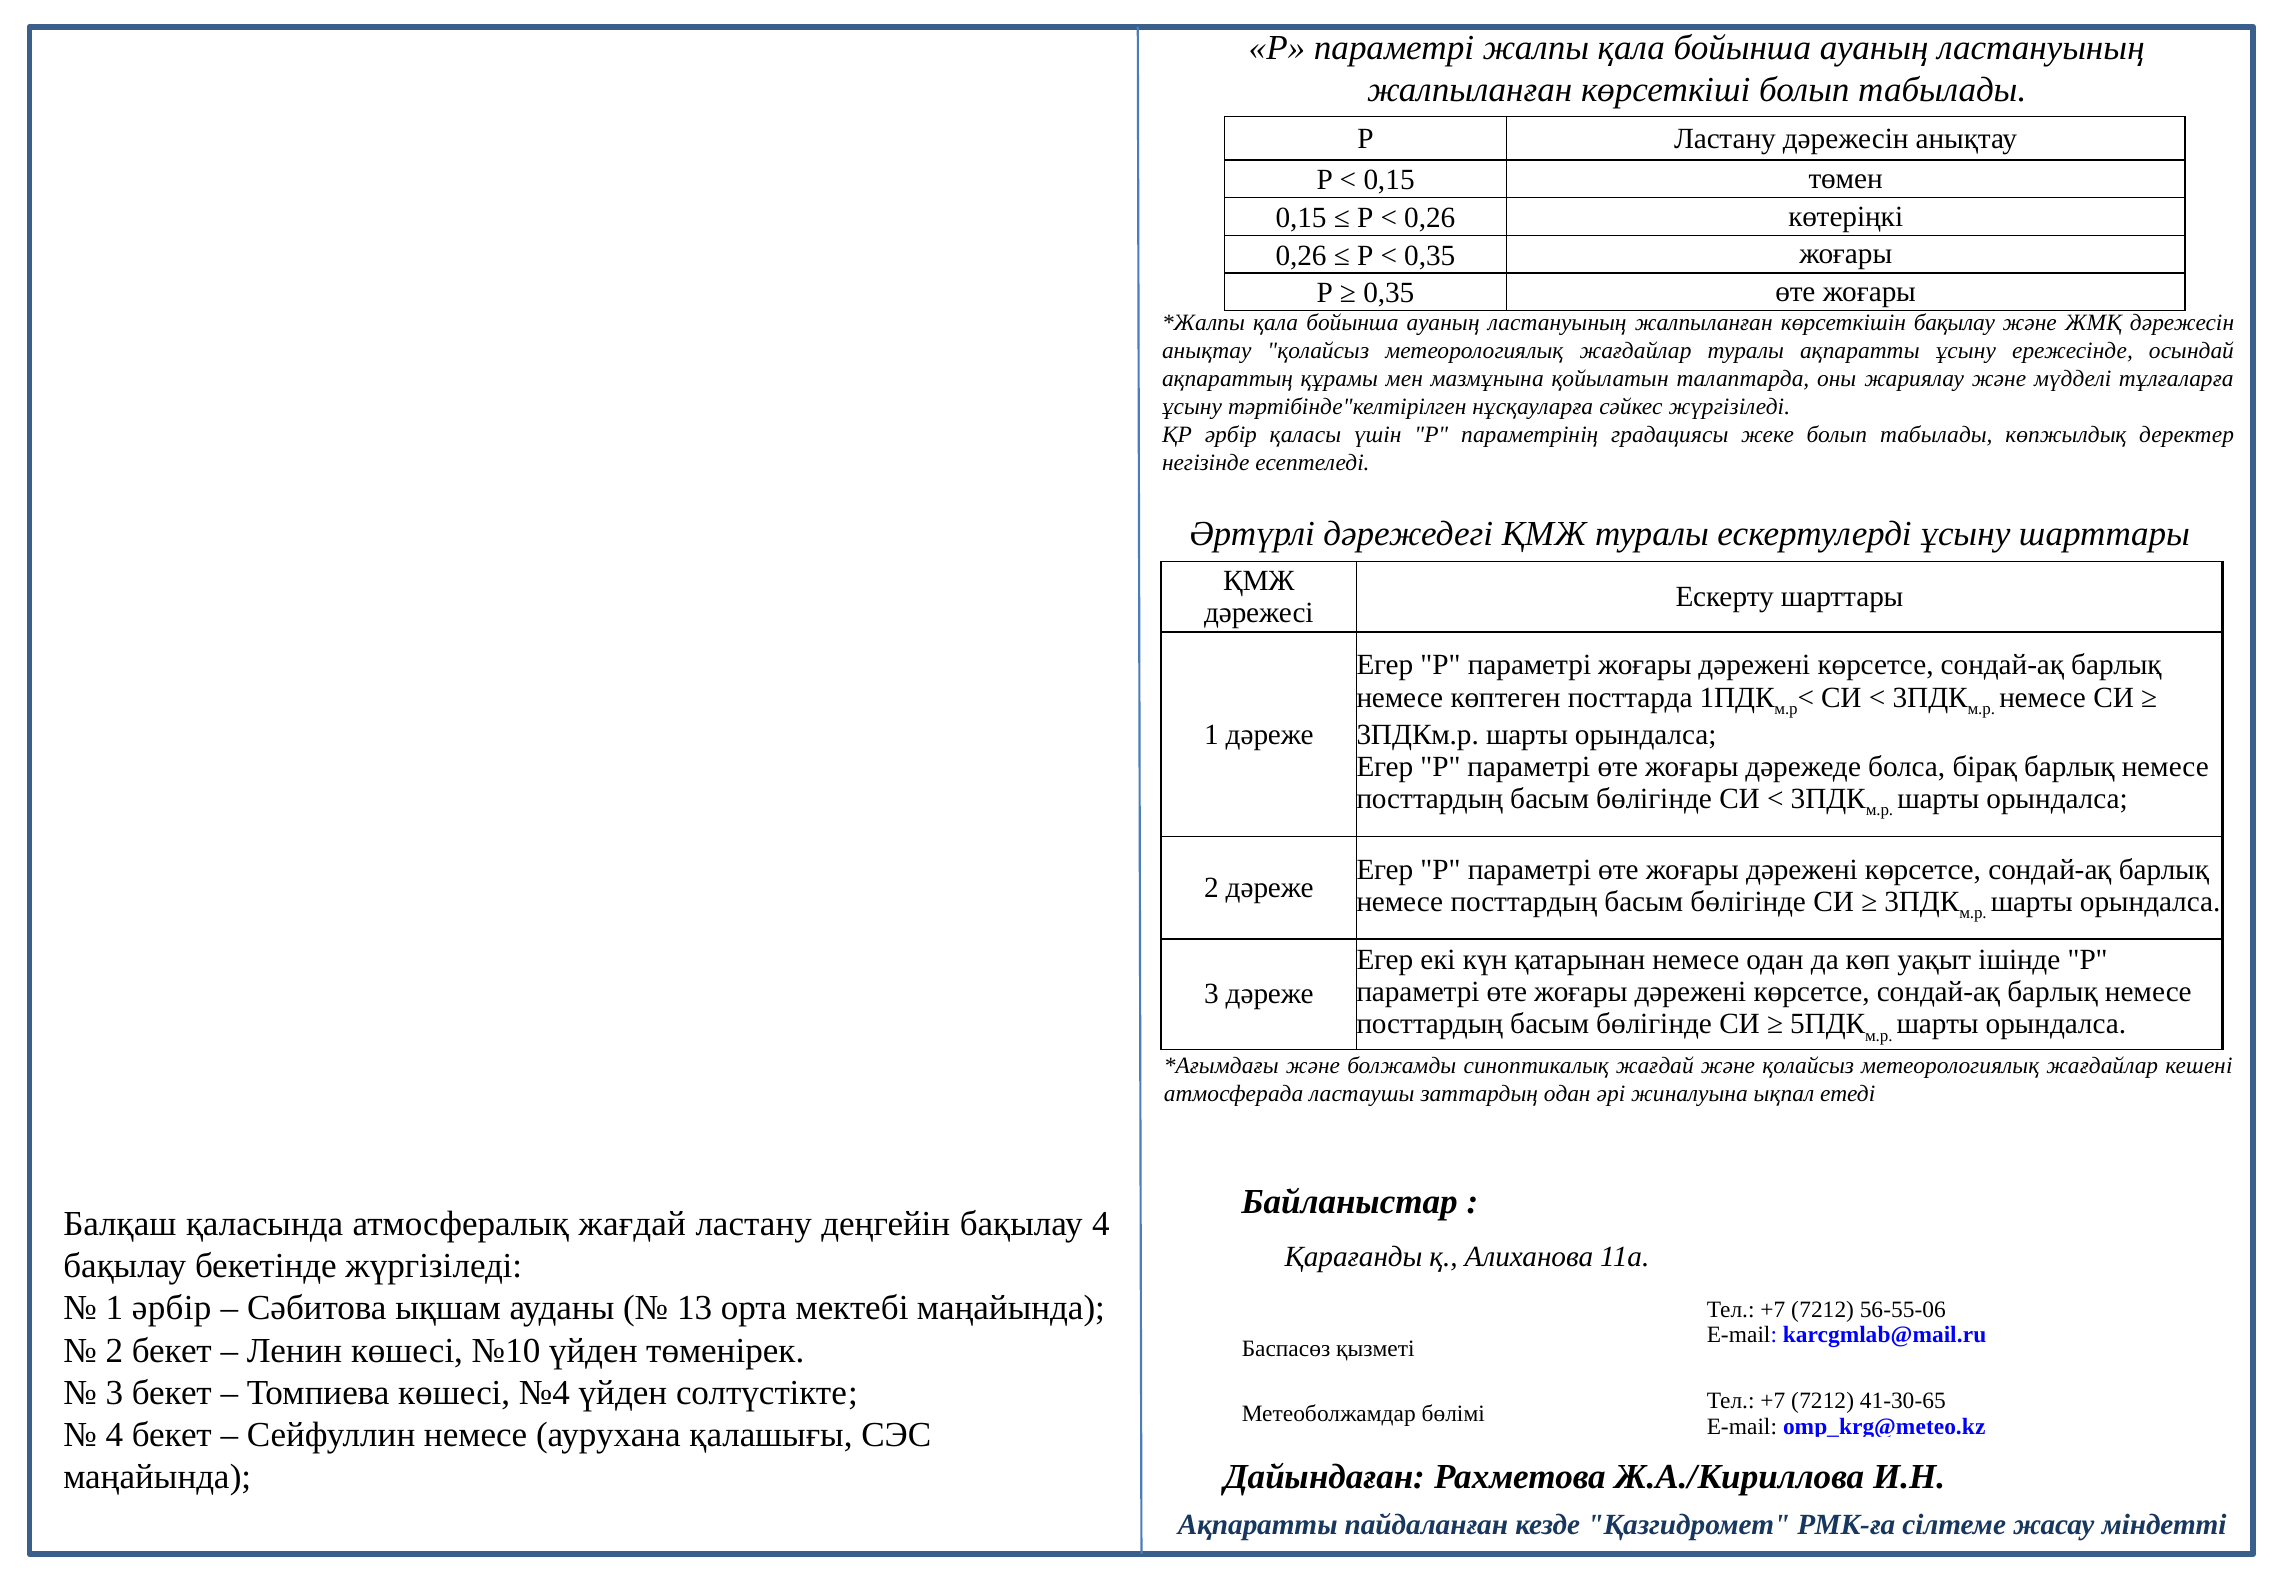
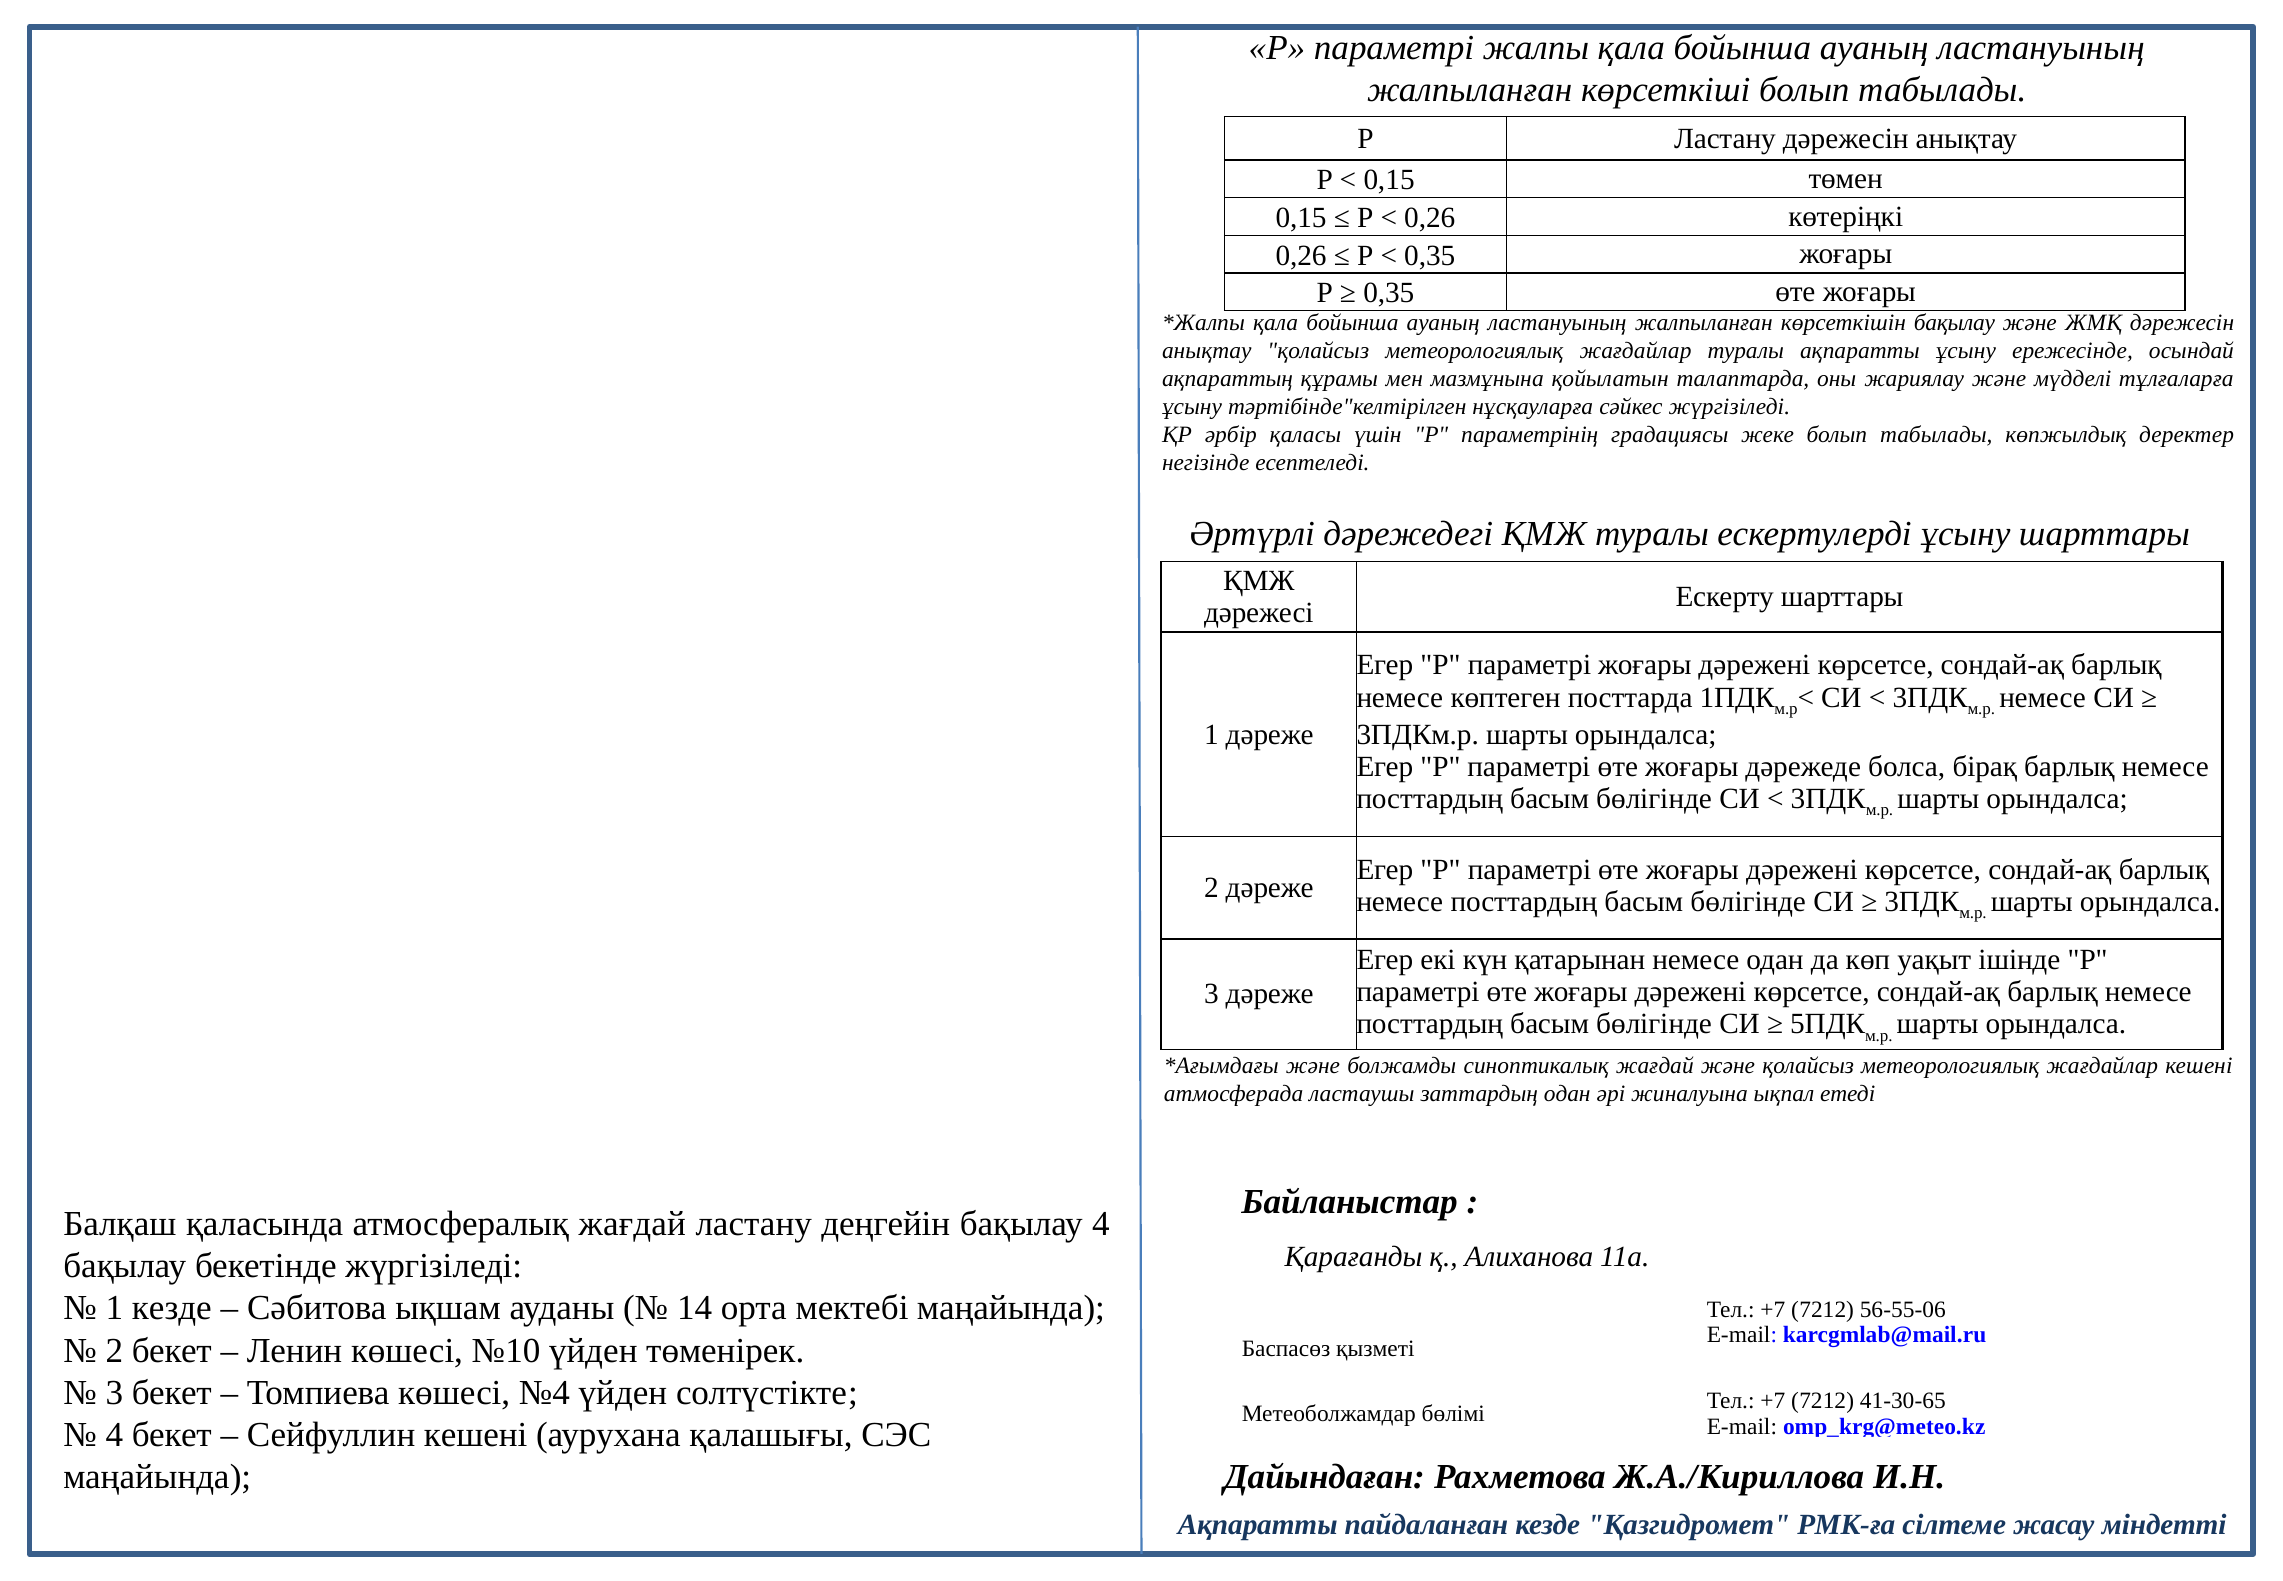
1 әрбір: әрбір -> кезде (172, 1308)
13: 13 -> 14 (695, 1308)
Сейфуллин немесе: немесе -> кешені (476, 1434)
